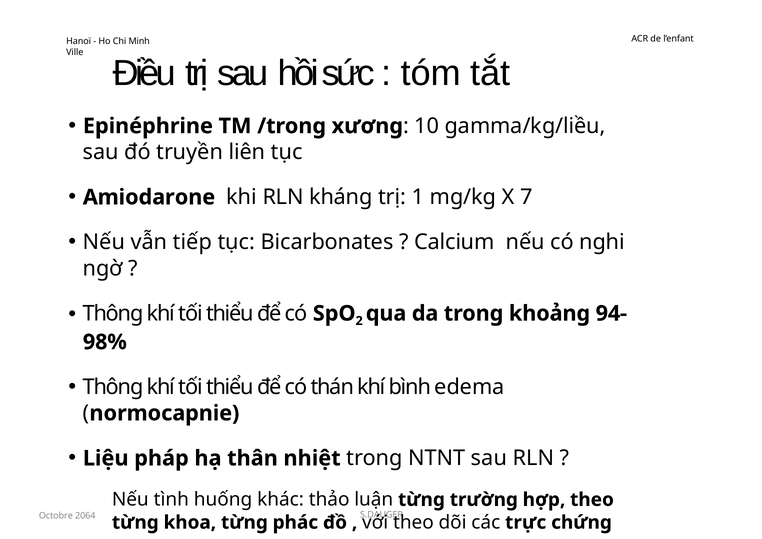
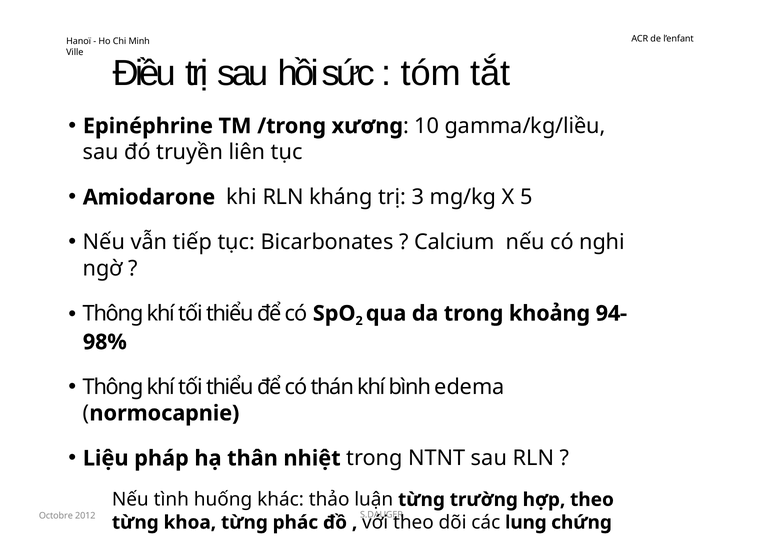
1: 1 -> 3 (418, 197)
7: 7 -> 5 (526, 197)
2064: 2064 -> 2012 (85, 515)
trực: trực -> lung (526, 522)
